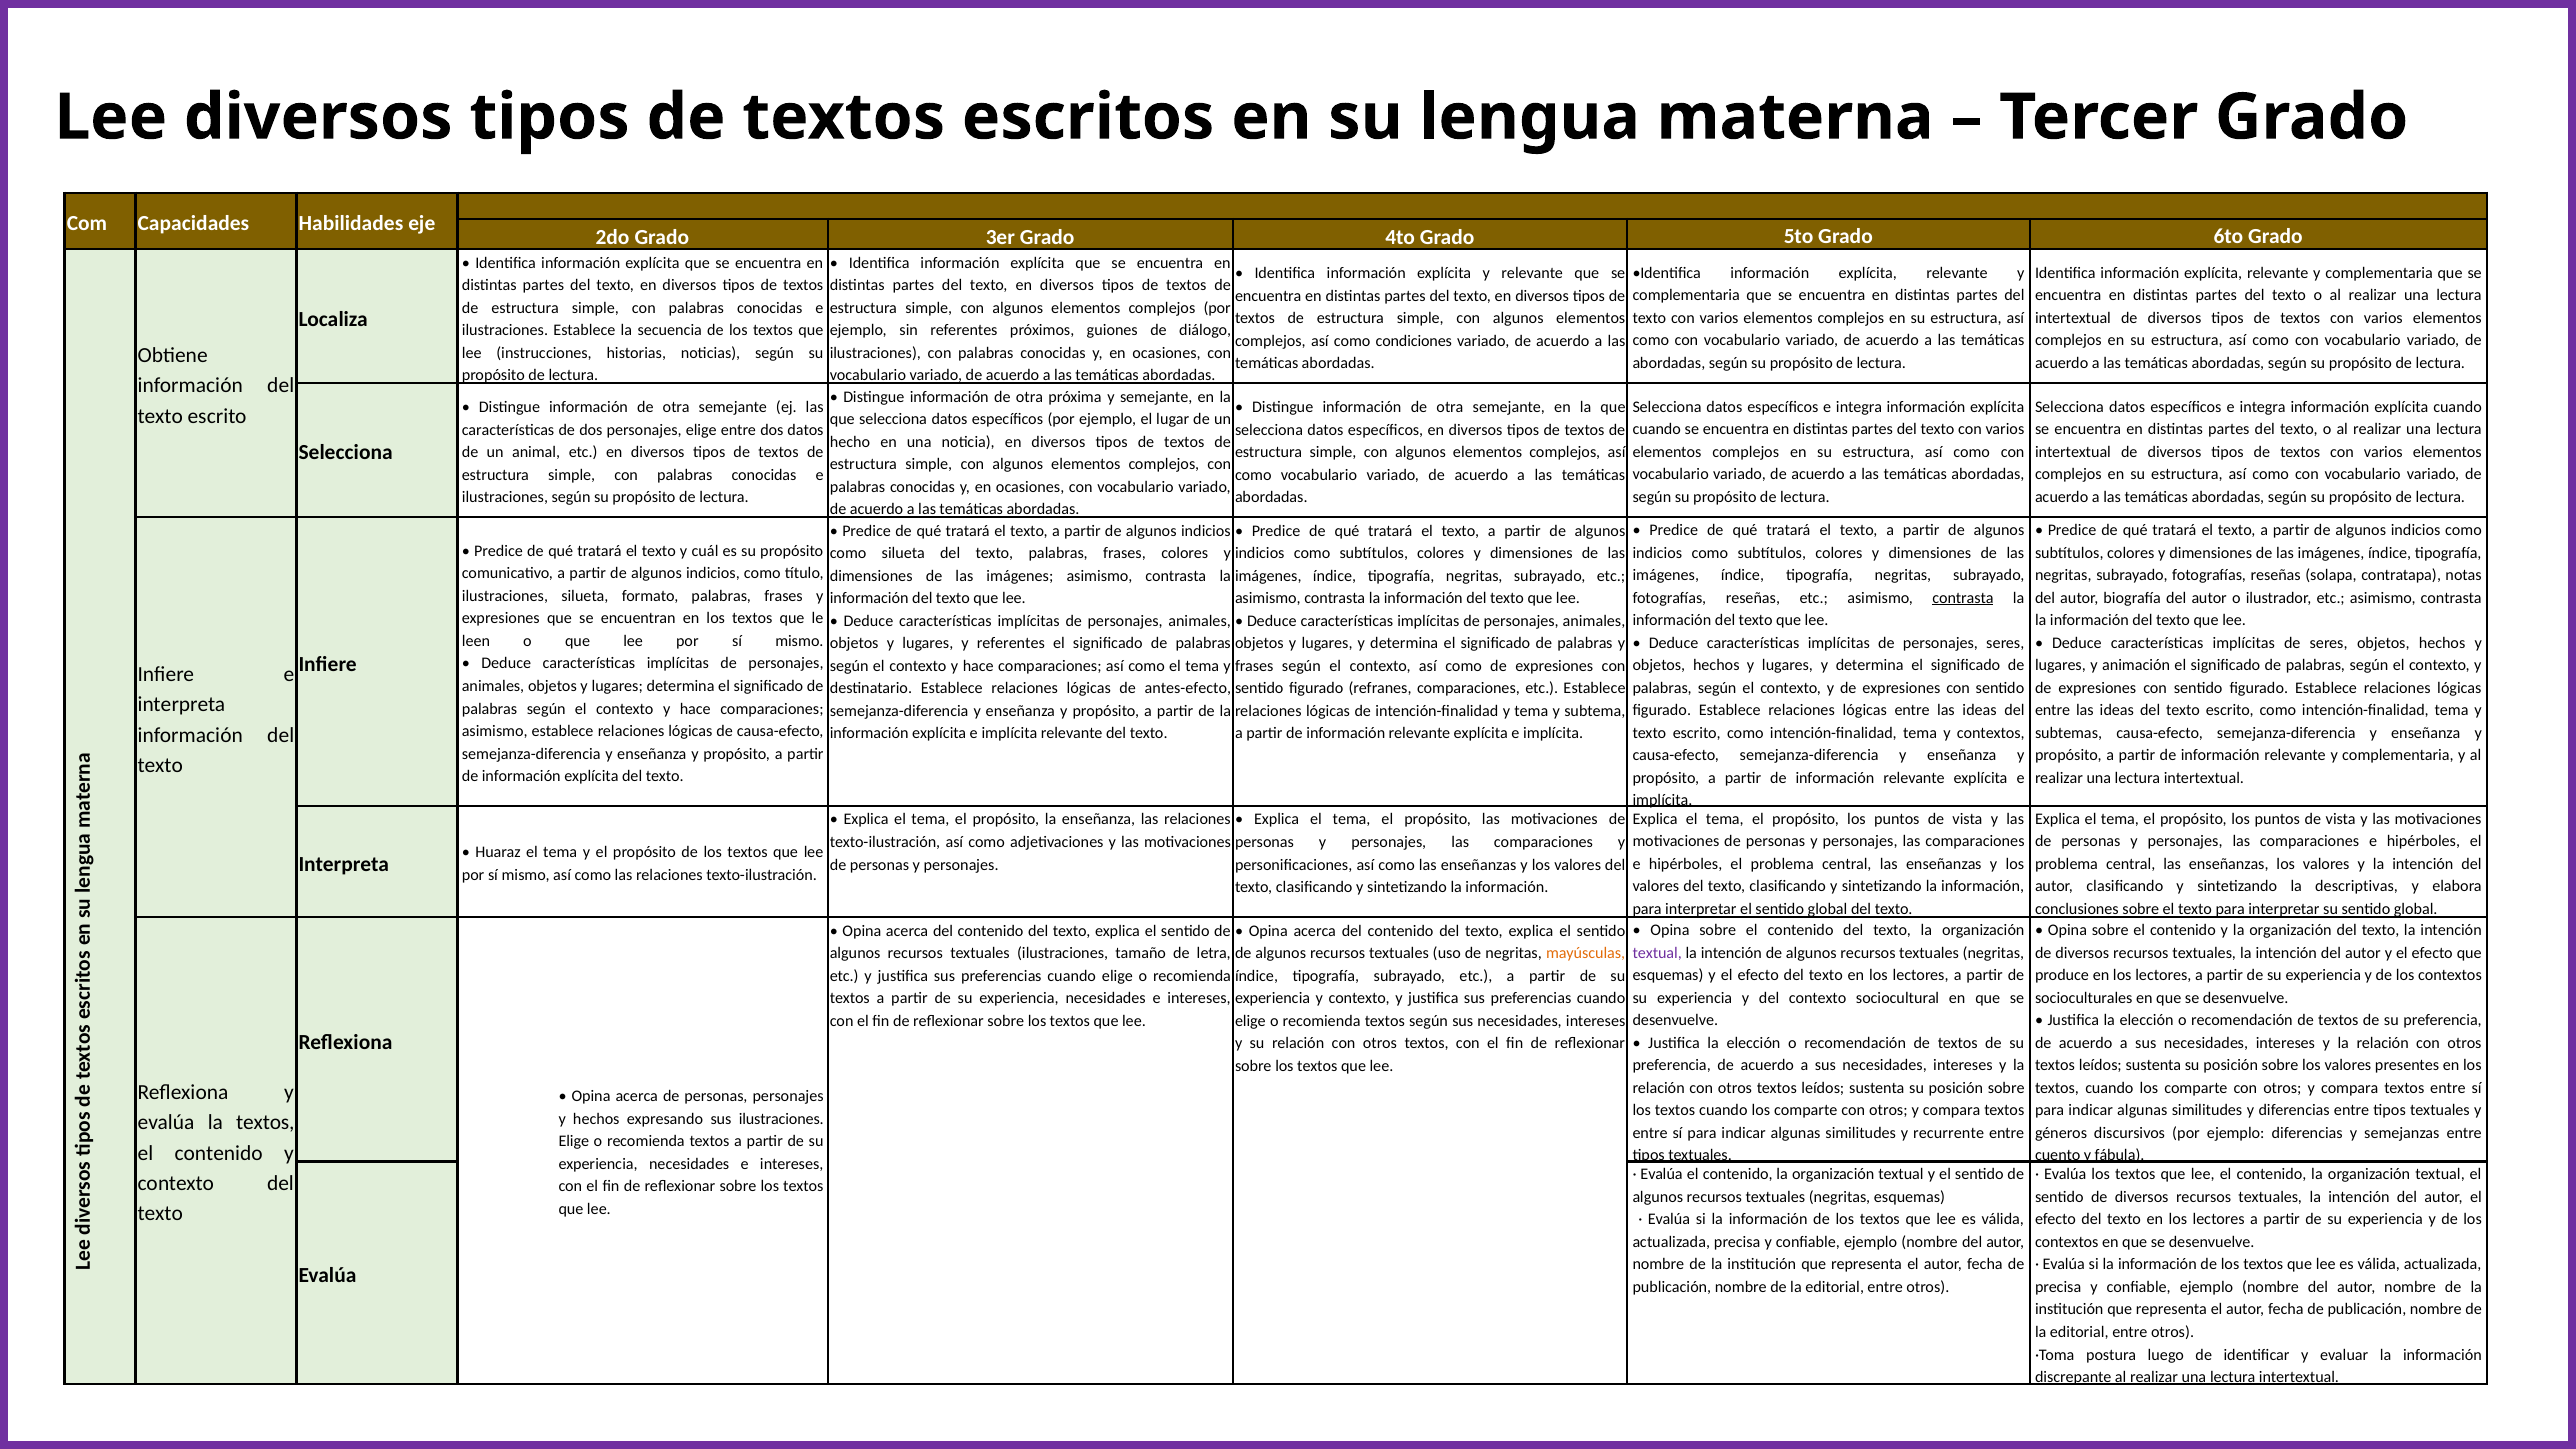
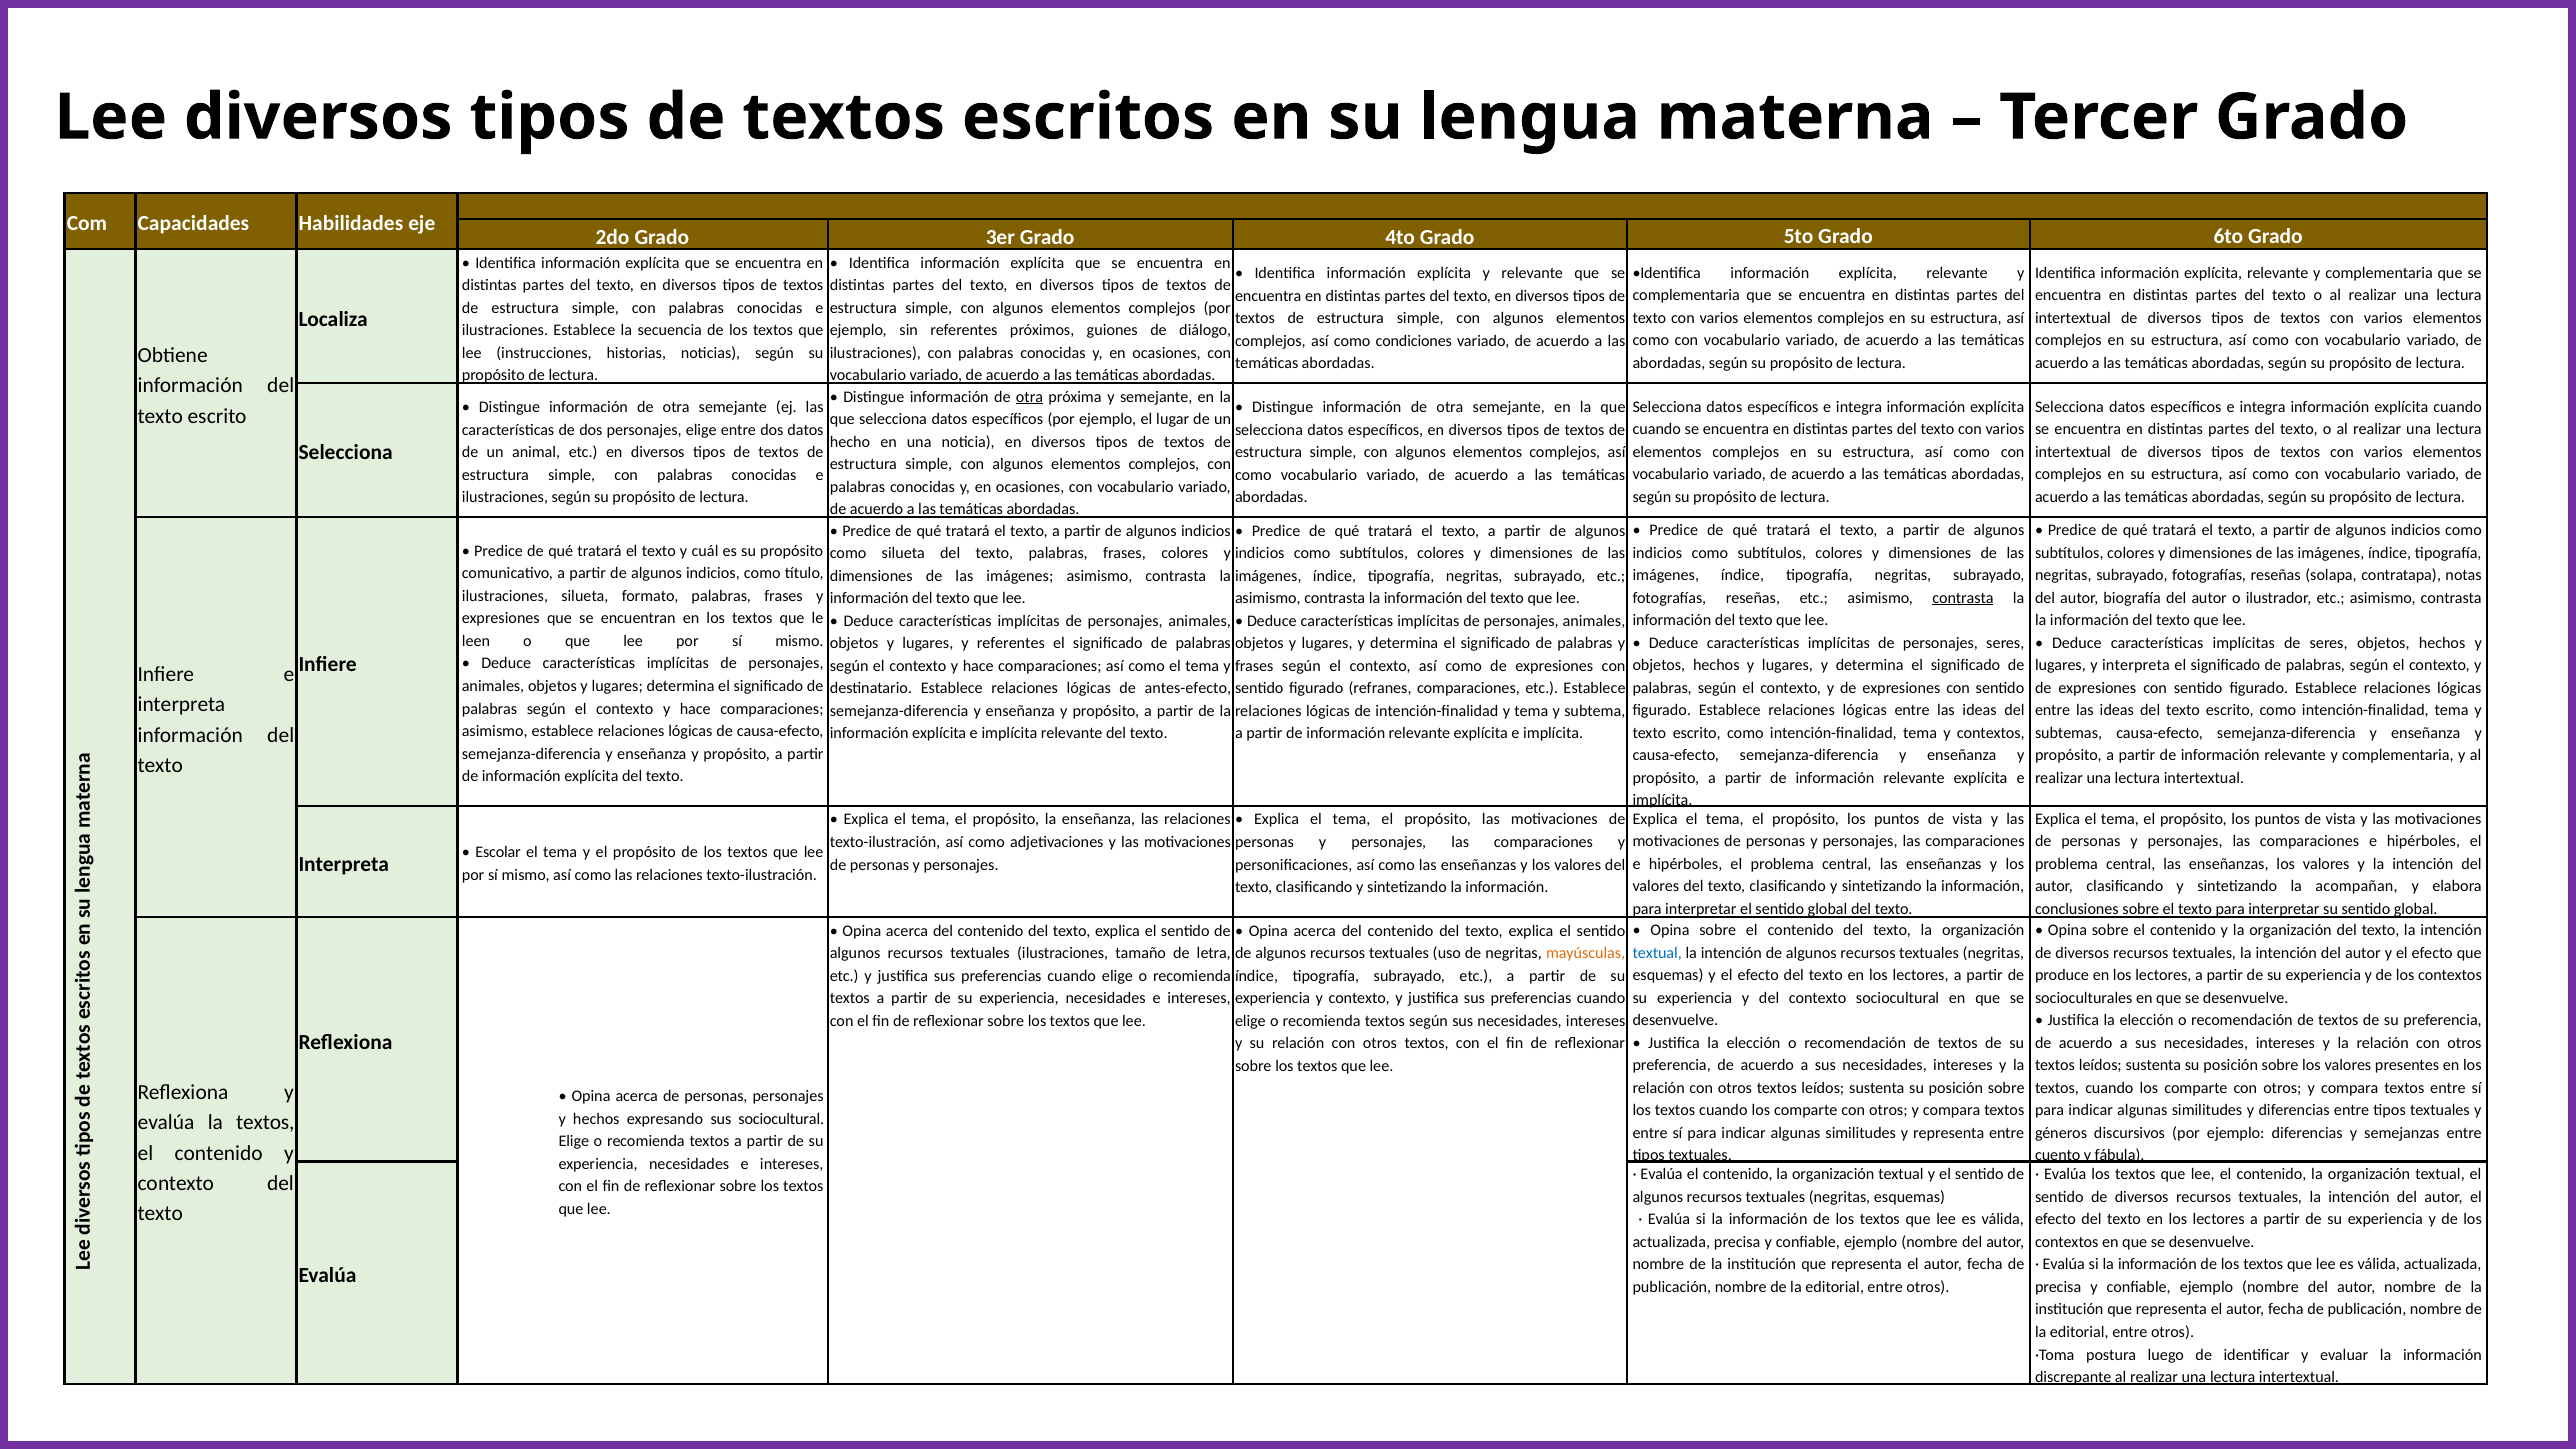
otra underline: none -> present (1030, 397)
y animación: animación -> interpreta (2136, 665)
Huaraz: Huaraz -> Escolar (498, 852)
descriptivas: descriptivas -> acompañan (2357, 887)
textual colour: purple -> blue (1657, 953)
sus ilustraciones: ilustraciones -> sociocultural (781, 1119)
y recurrente: recurrente -> representa (1949, 1133)
